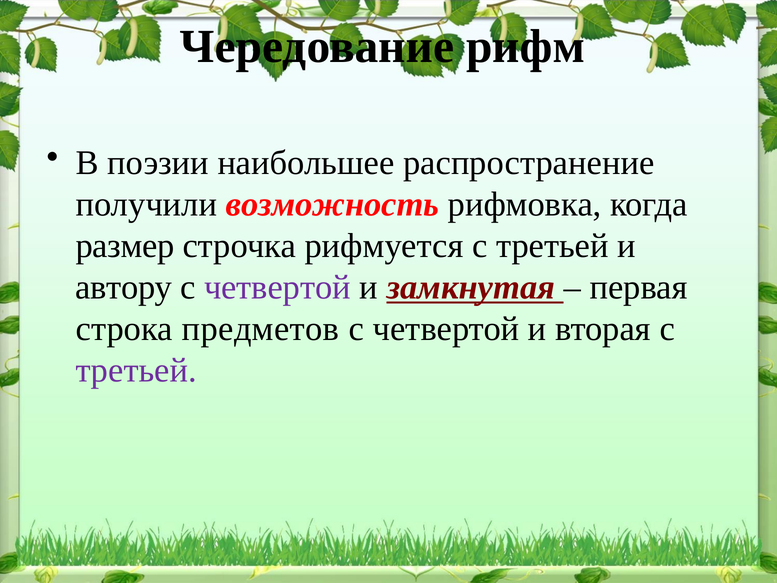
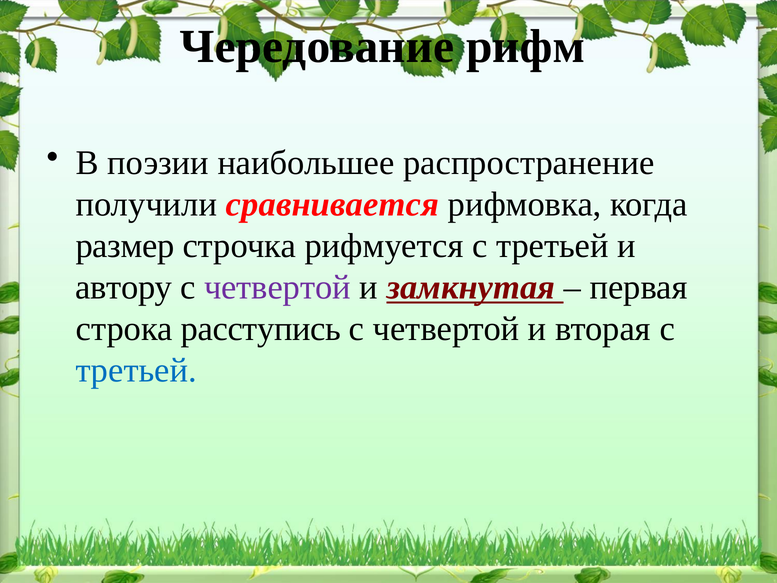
возможность: возможность -> сравнивается (332, 204)
предметов: предметов -> расступись (261, 329)
третьей colour: purple -> blue (136, 370)
